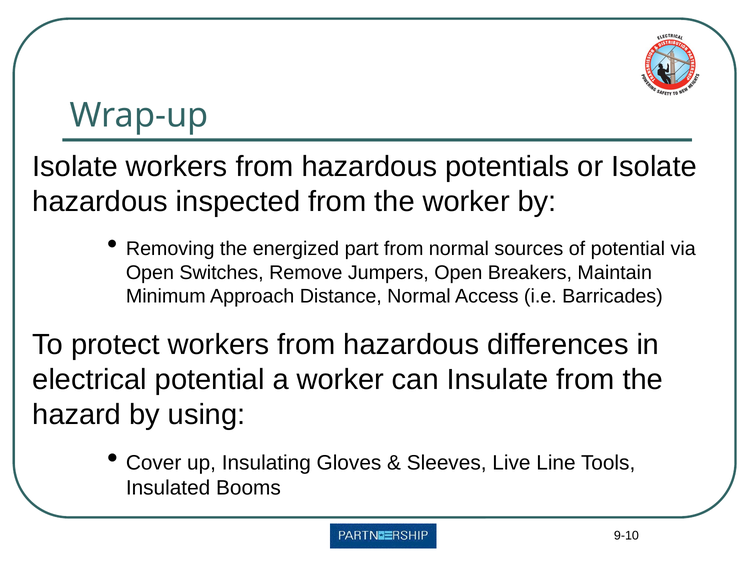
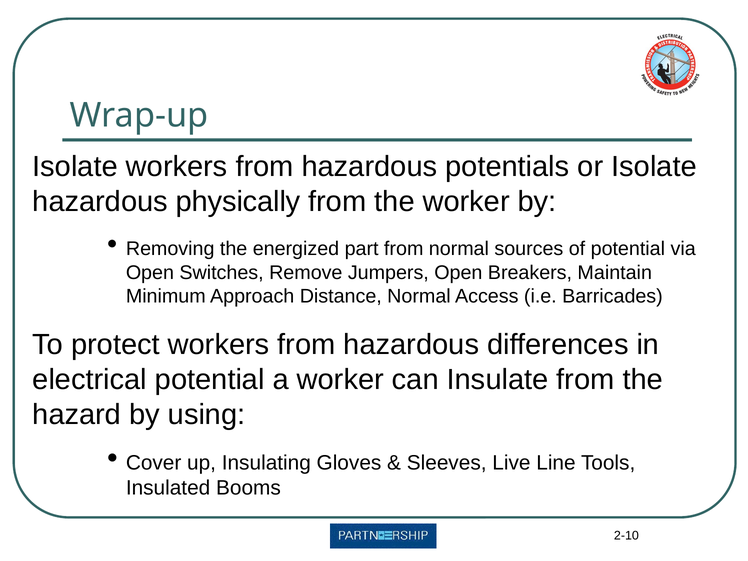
inspected: inspected -> physically (238, 202)
9-10: 9-10 -> 2-10 (626, 536)
